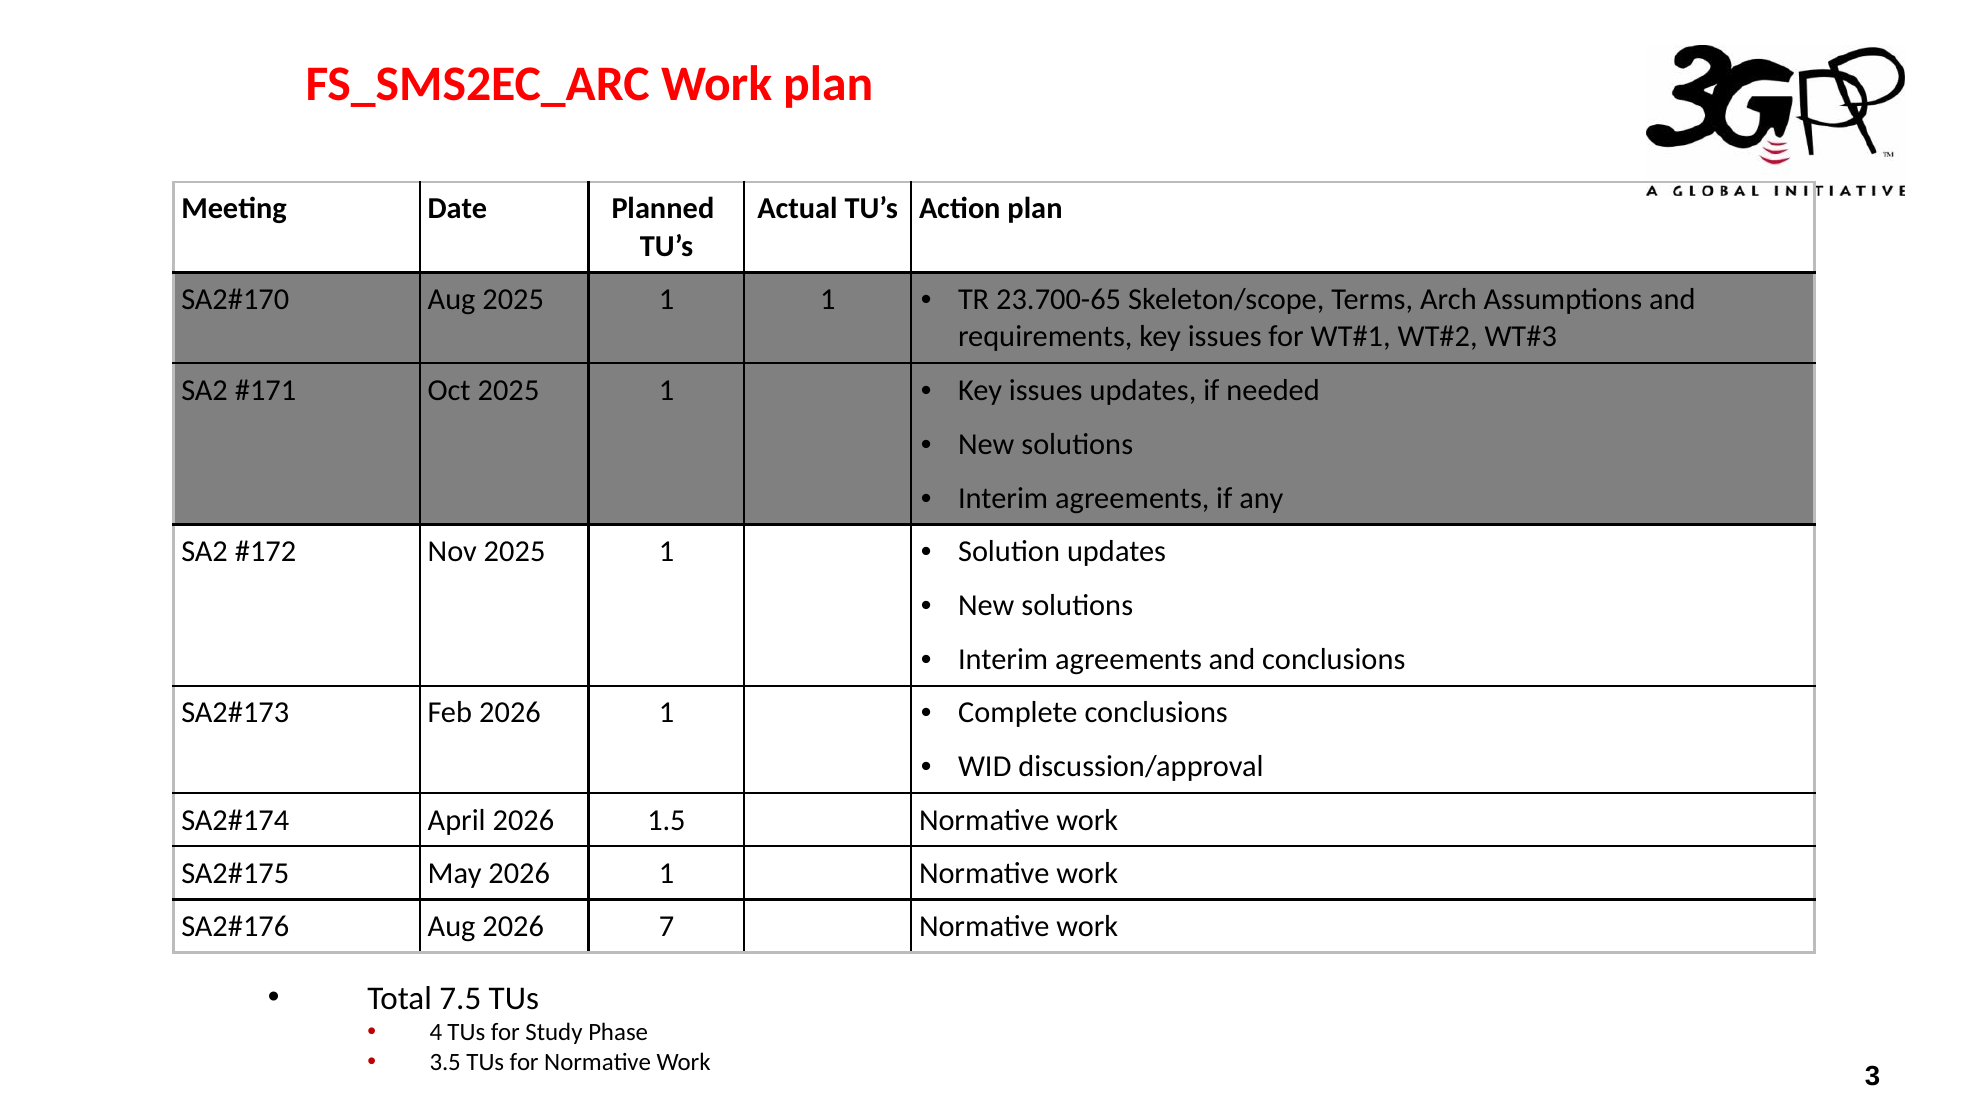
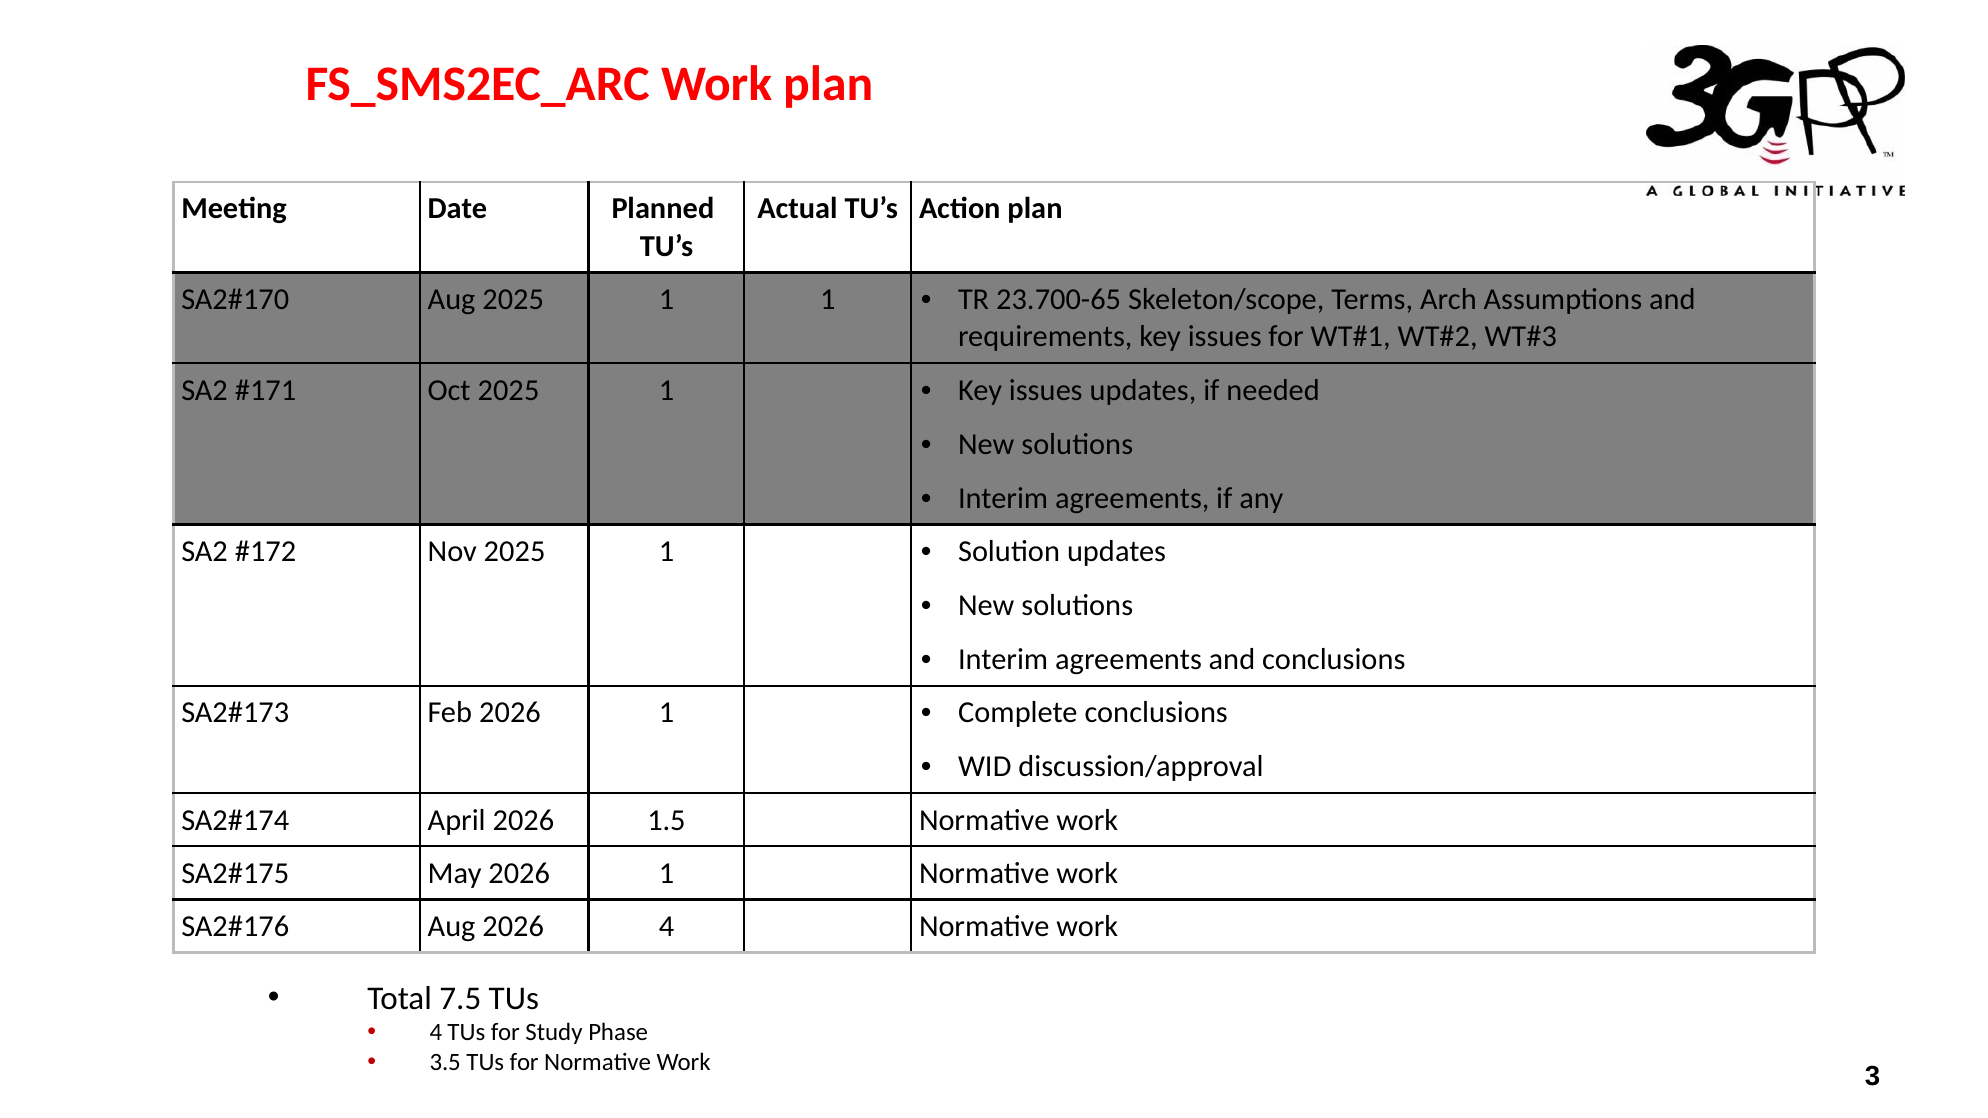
2026 7: 7 -> 4 (667, 927)
